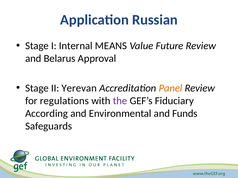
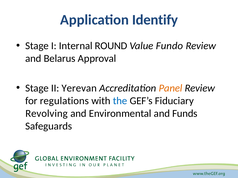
Russian: Russian -> Identify (155, 20)
MEANS: MEANS -> ROUND (111, 46)
Future: Future -> Fundo (169, 46)
the colour: purple -> blue (120, 101)
According: According -> Revolving (47, 114)
